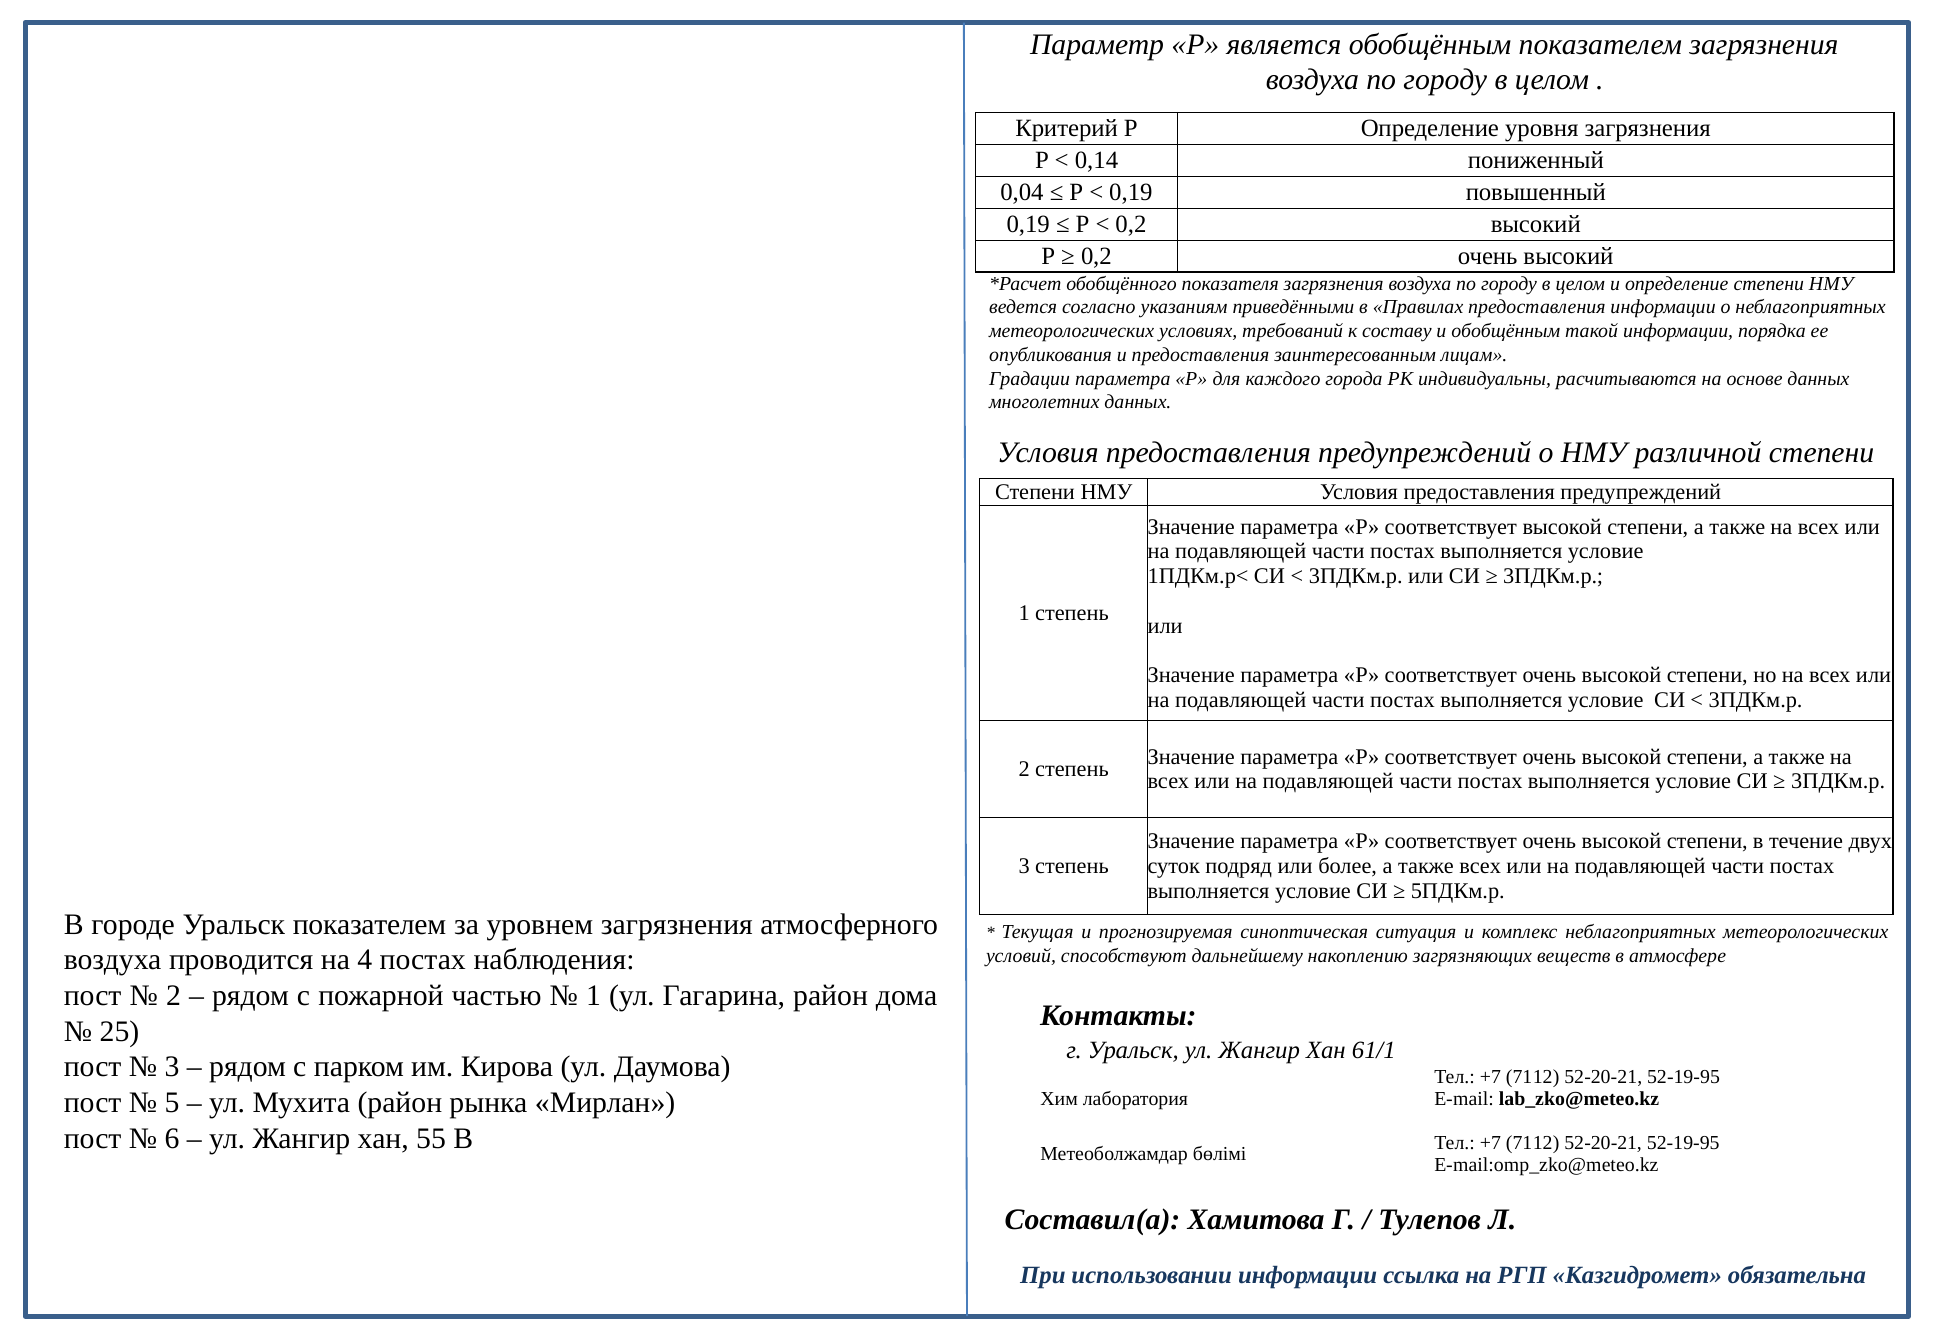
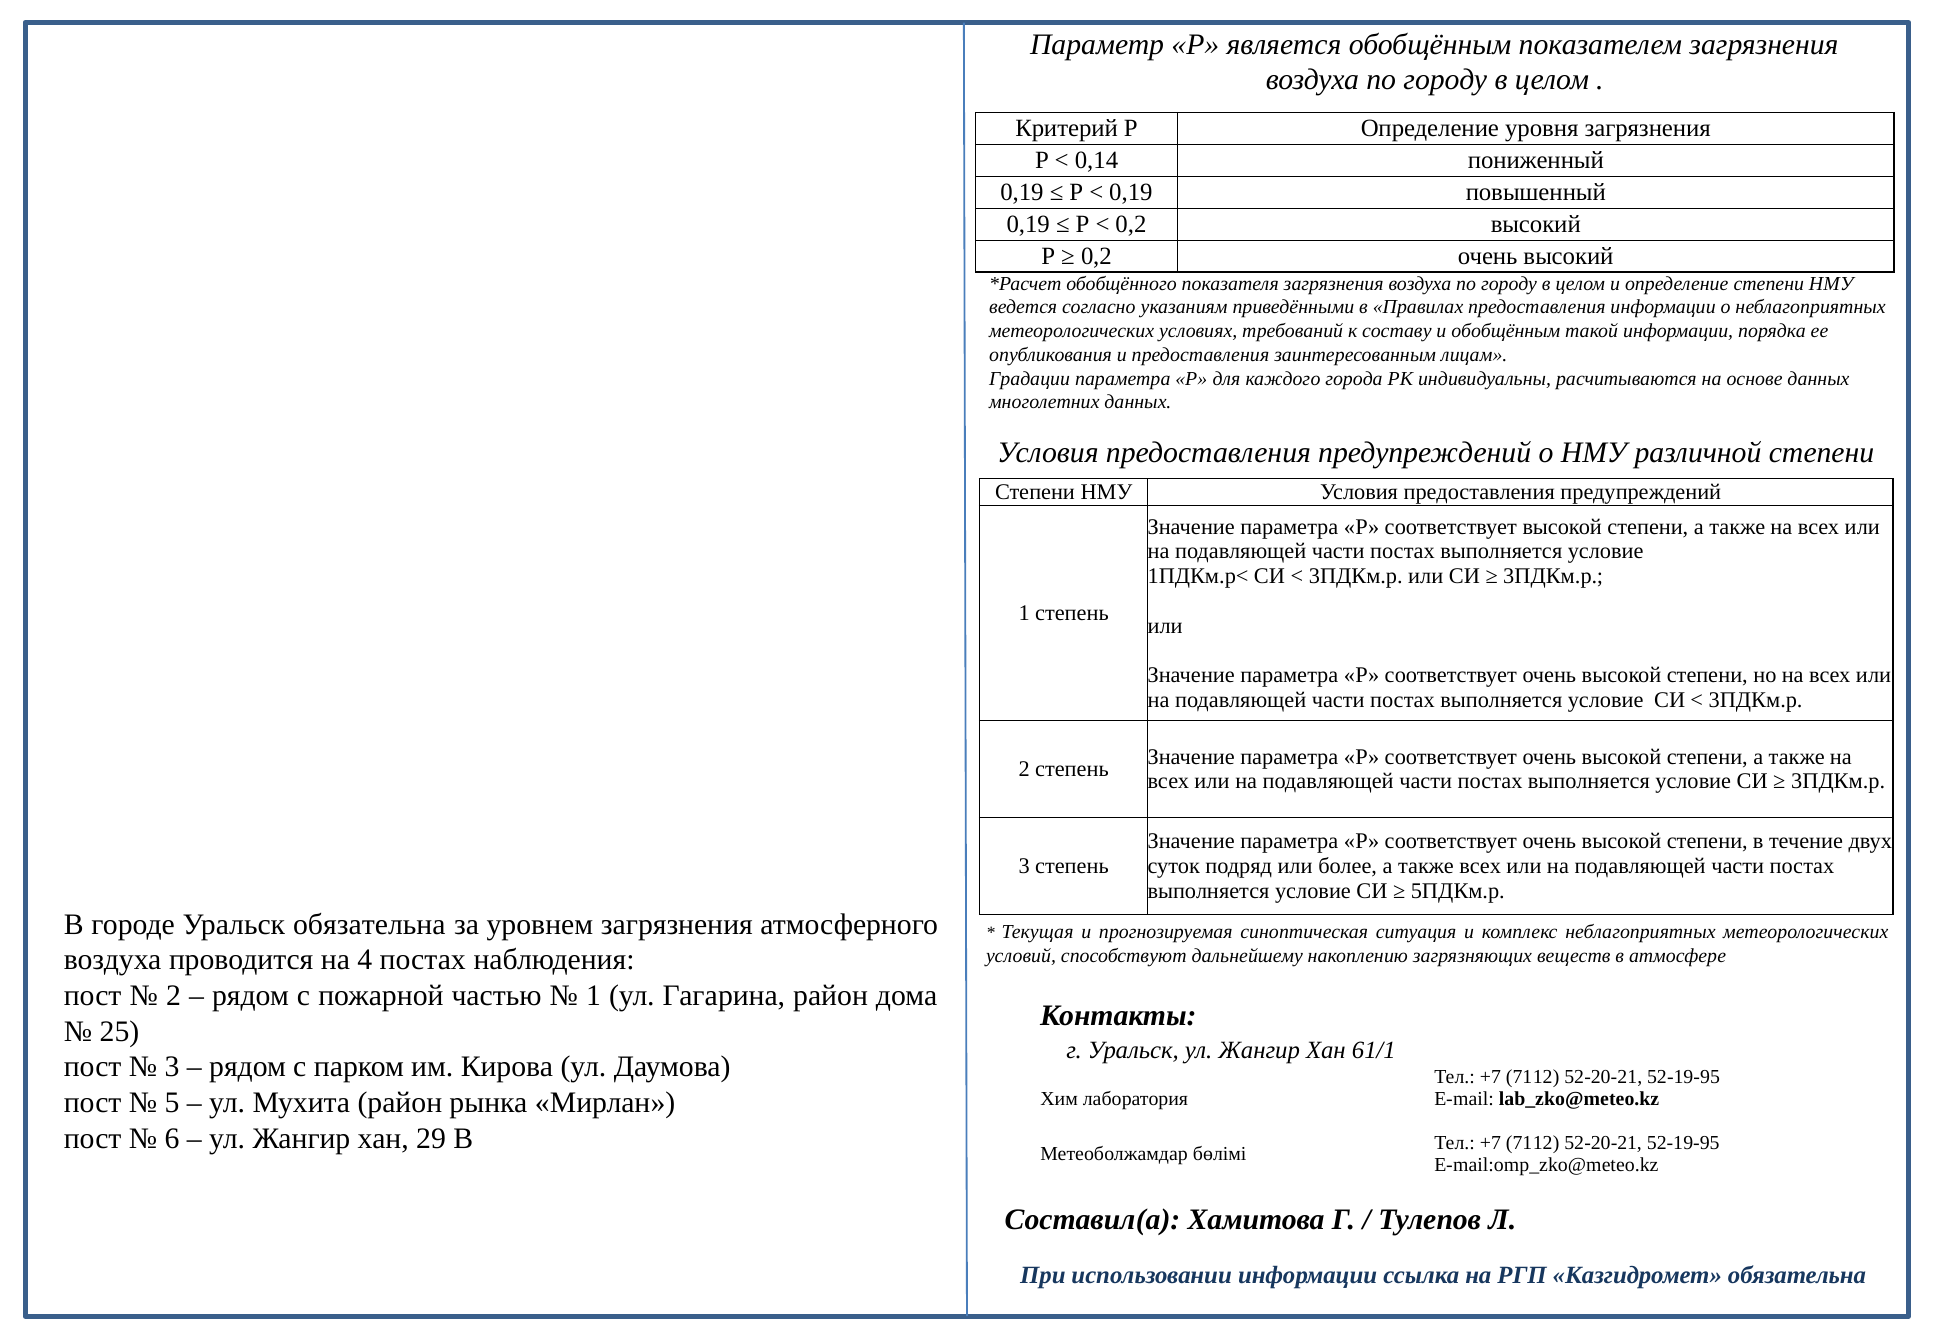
0,04: 0,04 -> 0,19 (1022, 192)
Уральск показателем: показателем -> обязательна (369, 924)
55: 55 -> 29 (431, 1138)
